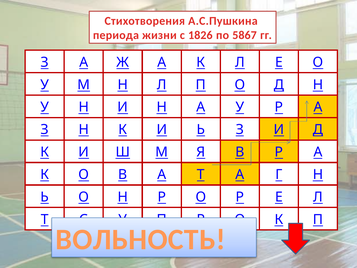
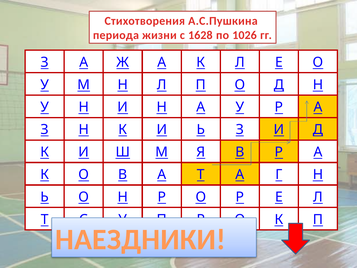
1826: 1826 -> 1628 (200, 35)
5867: 5867 -> 1026 (245, 35)
ВОЛЬНОСТЬ: ВОЛЬНОСТЬ -> НАЕЗДНИКИ (140, 239)
